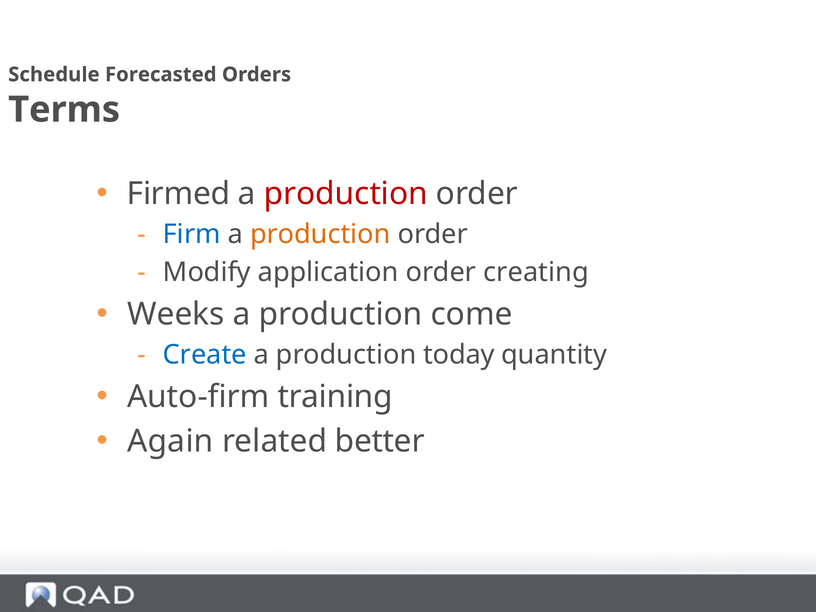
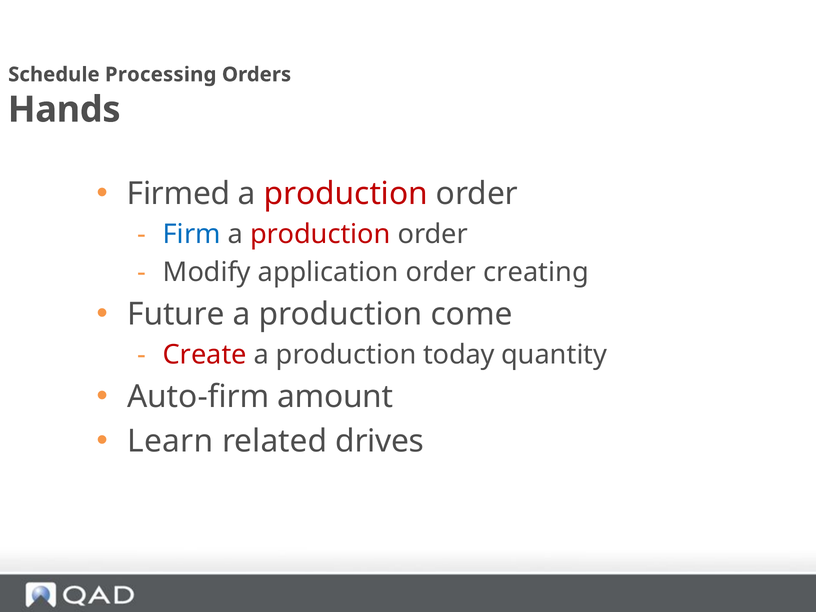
Forecasted: Forecasted -> Processing (161, 75)
Terms: Terms -> Hands (64, 110)
production colour: orange -> red (320, 234)
Weeks: Weeks -> Future (176, 314)
Create colour: blue -> red (205, 355)
training: training -> amount (335, 397)
Again: Again -> Learn (170, 441)
better: better -> drives (380, 441)
